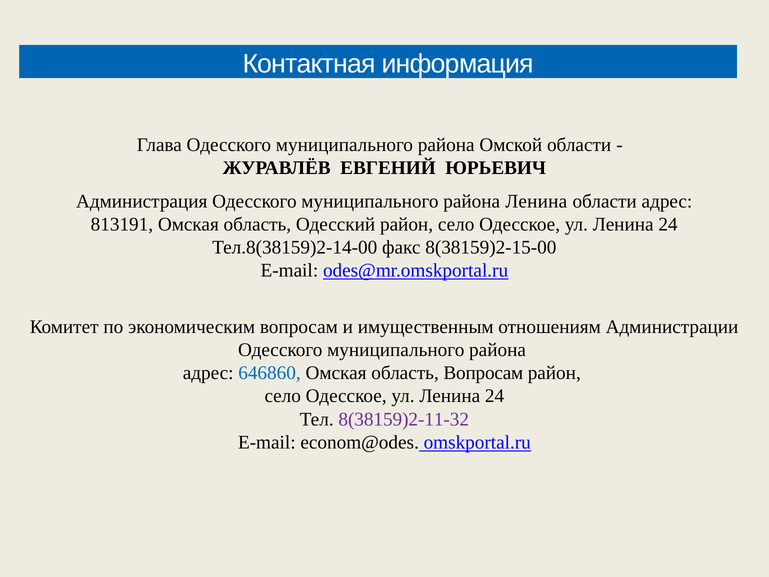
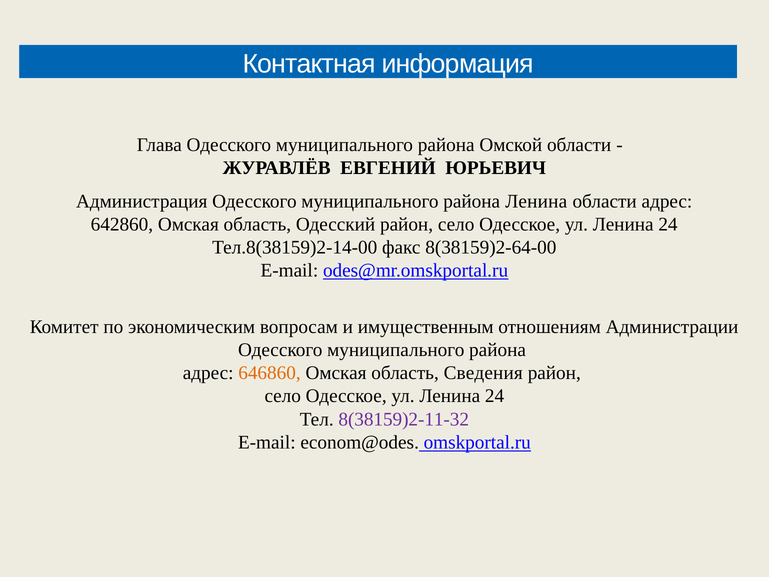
813191: 813191 -> 642860 (122, 224)
8(38159)2-15-00: 8(38159)2-15-00 -> 8(38159)2-64-00 (491, 247)
646860 colour: blue -> orange (270, 373)
область Вопросам: Вопросам -> Сведения (483, 373)
